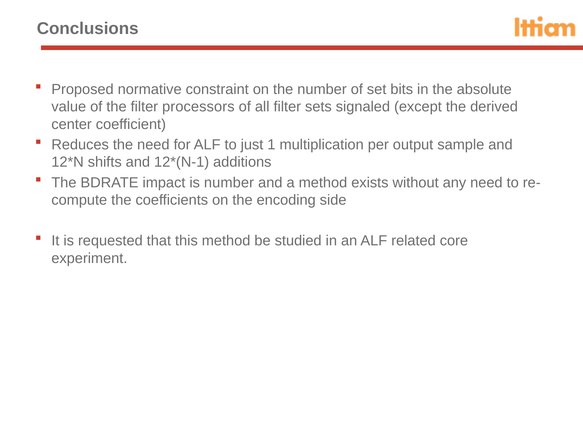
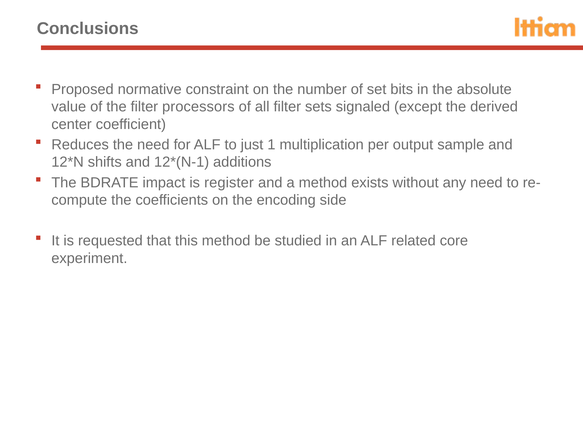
is number: number -> register (229, 183)
